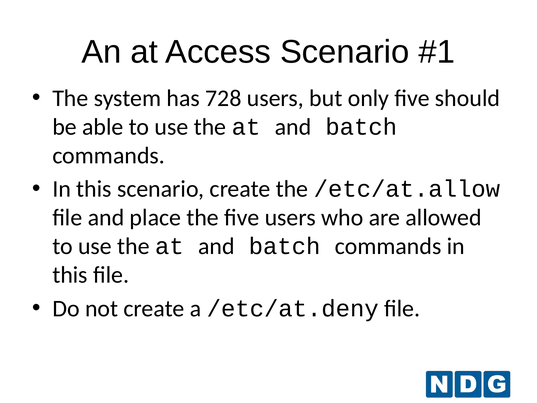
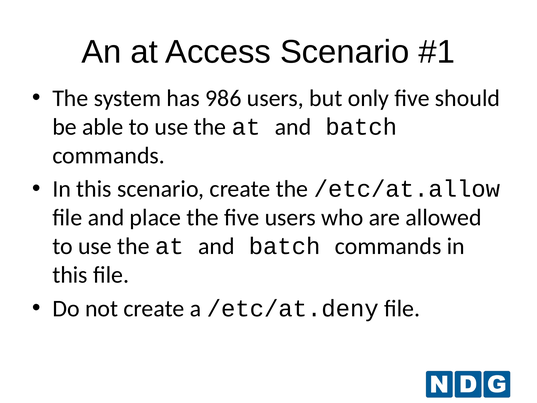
728: 728 -> 986 (223, 98)
